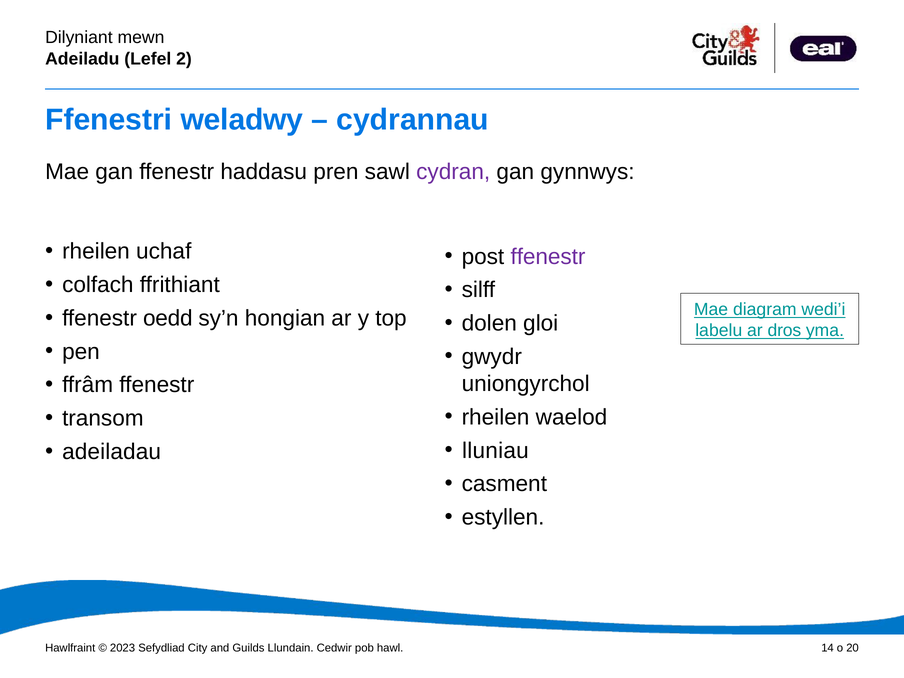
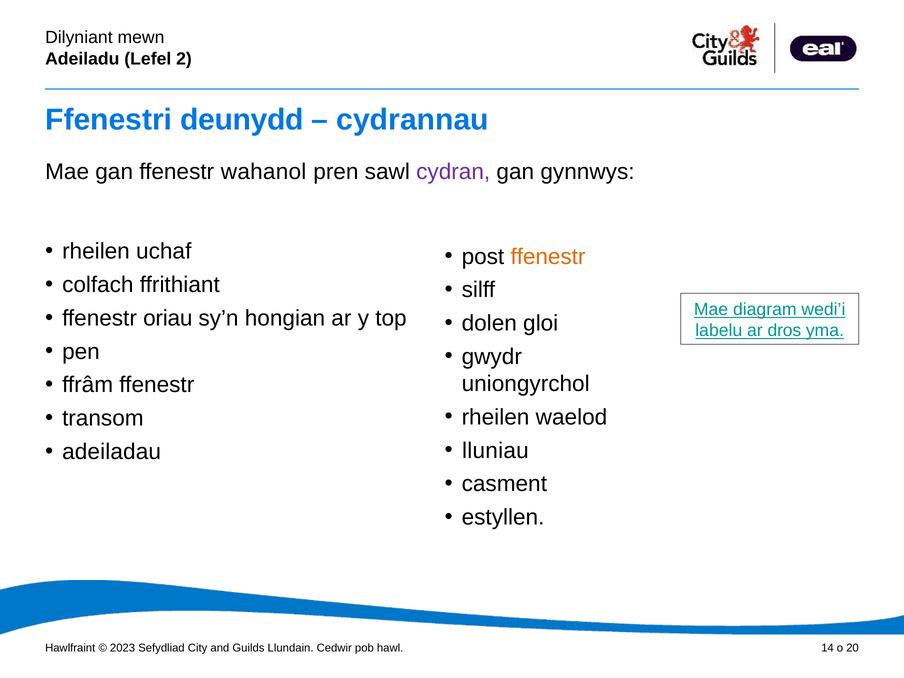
weladwy: weladwy -> deunydd (242, 120)
haddasu: haddasu -> wahanol (264, 172)
ffenestr colour: purple -> orange (548, 257)
oedd: oedd -> oriau (168, 318)
